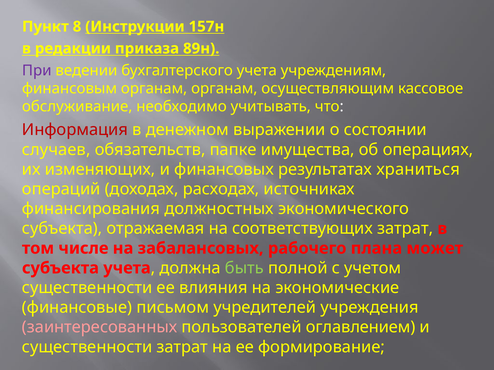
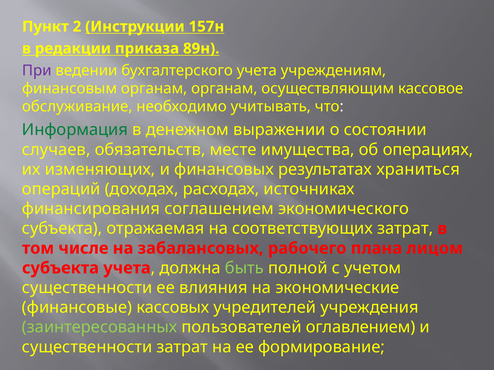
8: 8 -> 2 (77, 27)
Информация colour: red -> green (75, 130)
папке: папке -> месте (233, 150)
должностных: должностных -> соглашением (219, 209)
может: может -> лицом (435, 249)
письмом: письмом -> кассовых (173, 308)
заинтересованных colour: pink -> light green (100, 328)
